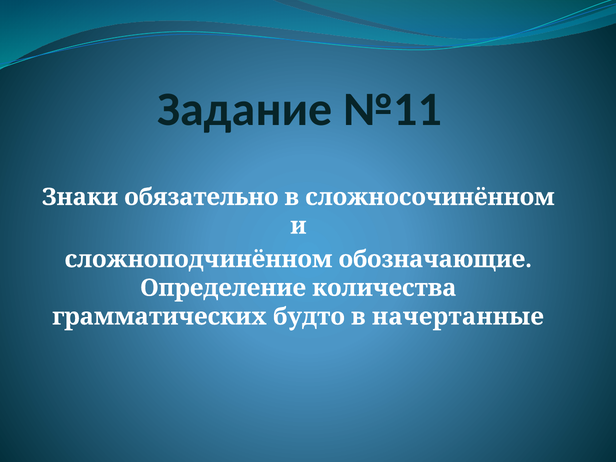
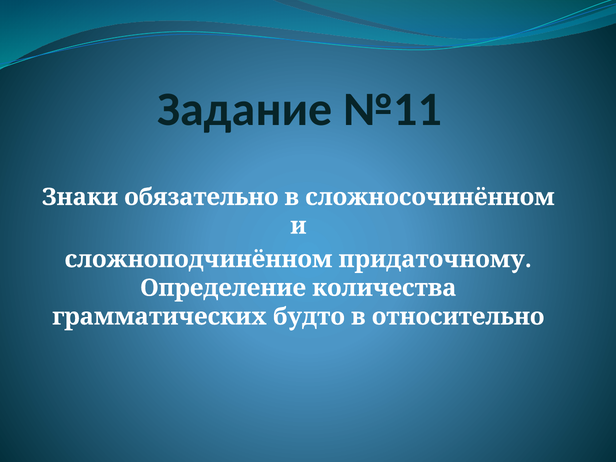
обозначающие: обозначающие -> придаточному (435, 259)
начертанные: начертанные -> относительно (458, 317)
